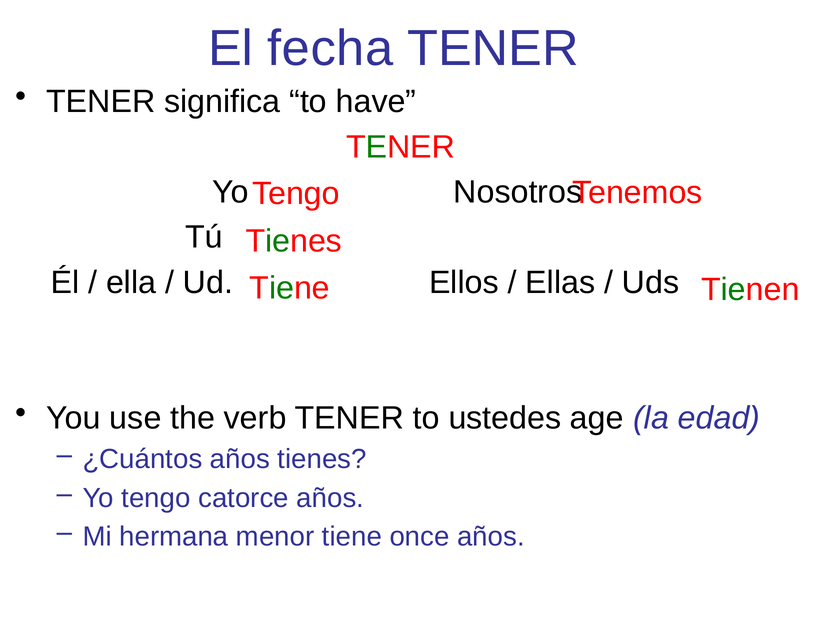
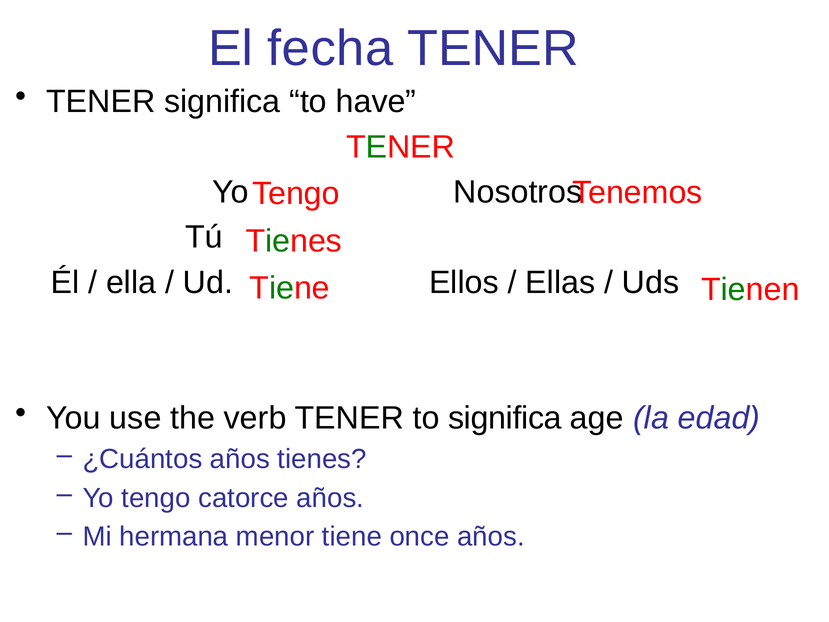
to ustedes: ustedes -> significa (505, 418)
